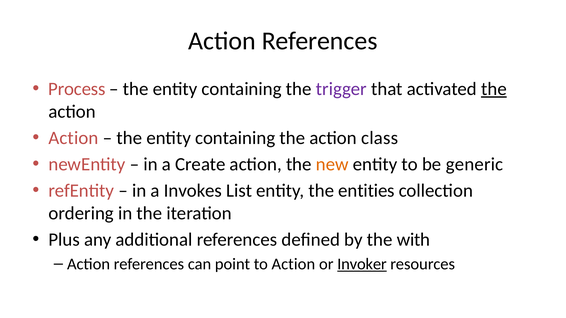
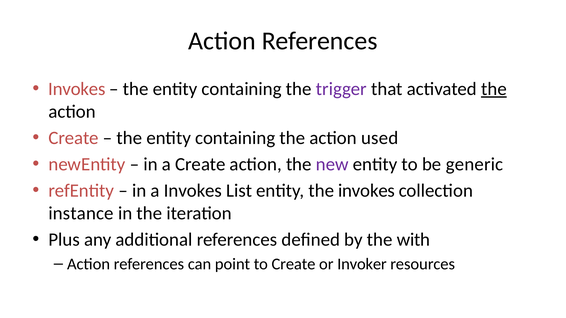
Process: Process -> Invokes (77, 89)
Action: Action -> Create (74, 138)
class: class -> used (380, 138)
new colour: orange -> purple (332, 165)
the entities: entities -> invokes (367, 191)
ordering: ordering -> instance (81, 214)
to Action: Action -> Create (293, 264)
Invoker underline: present -> none (362, 264)
